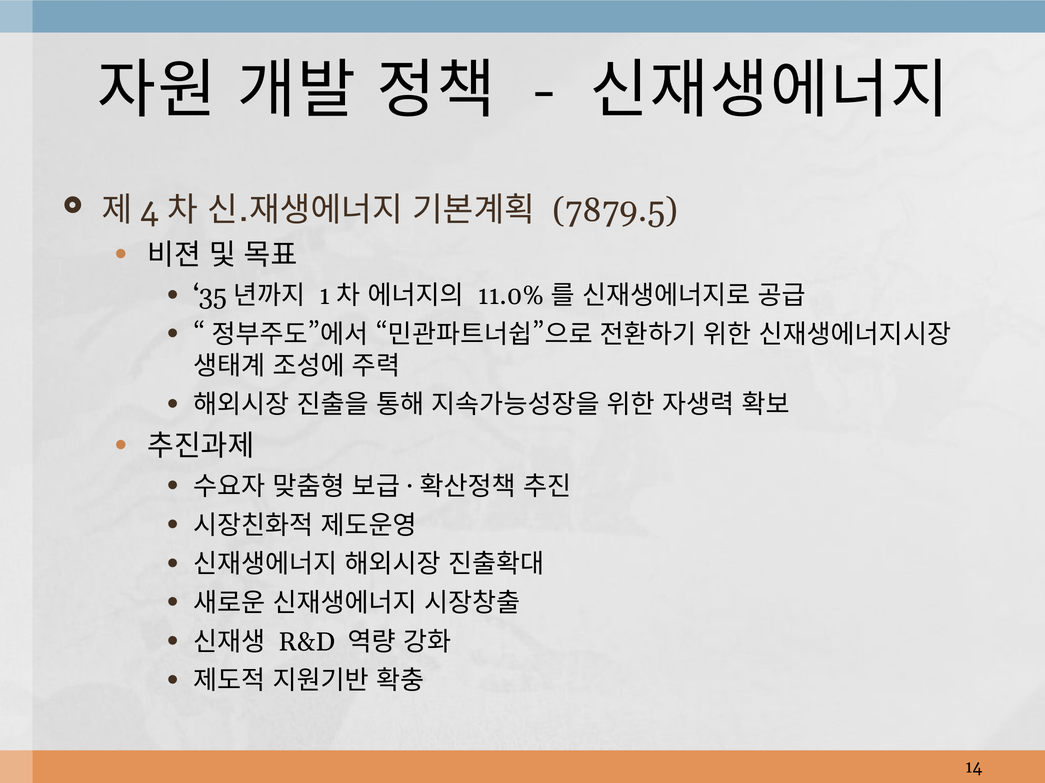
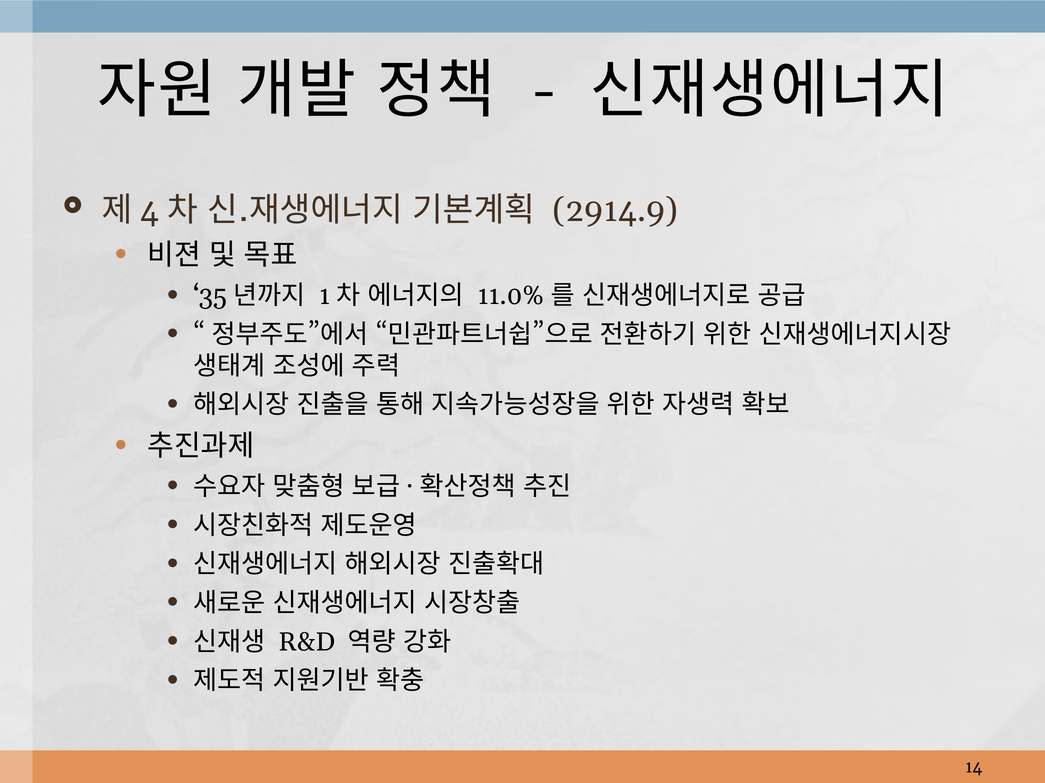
7879.5: 7879.5 -> 2914.9 (615, 210)
